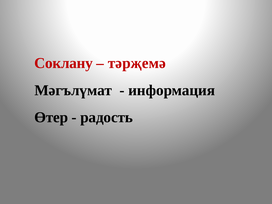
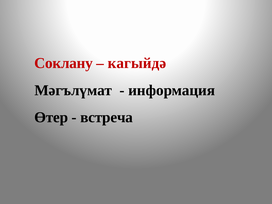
тәрҗемә: тәрҗемә -> кагыйдә (137, 63)
радость: радость -> встреча (107, 117)
